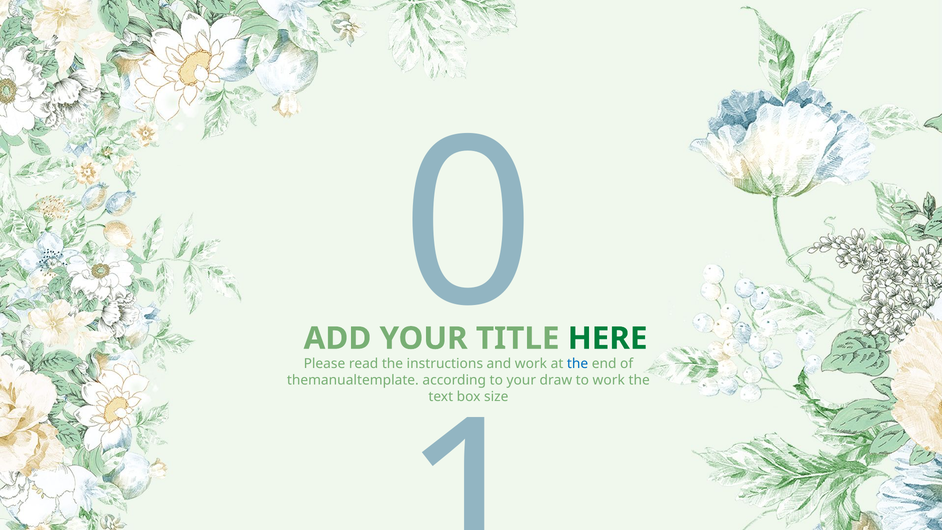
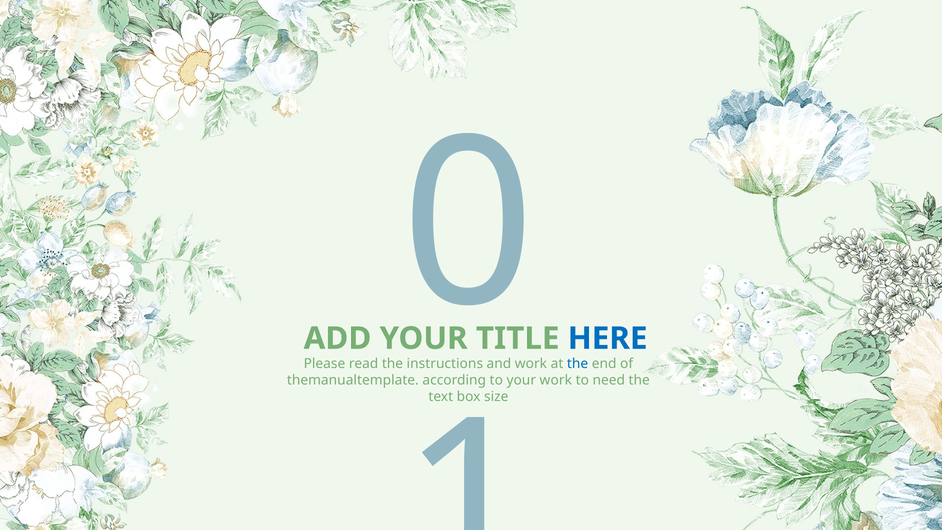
HERE colour: green -> blue (608, 338)
draw: draw -> work (556, 380)
to work: work -> need (609, 380)
